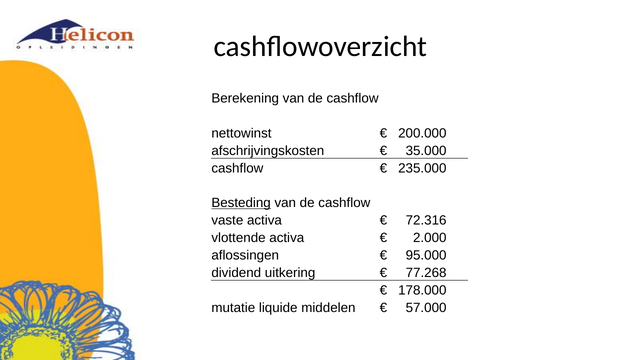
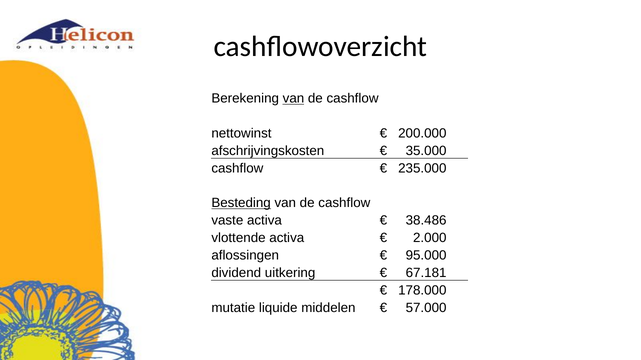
van underline: none -> present (293, 99)
72.316: 72.316 -> 38.486 (426, 221)
77.268: 77.268 -> 67.181 (426, 273)
